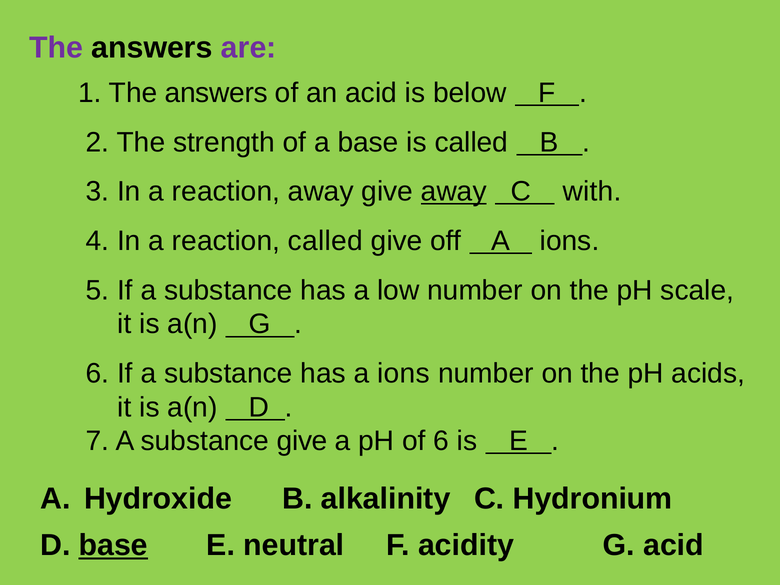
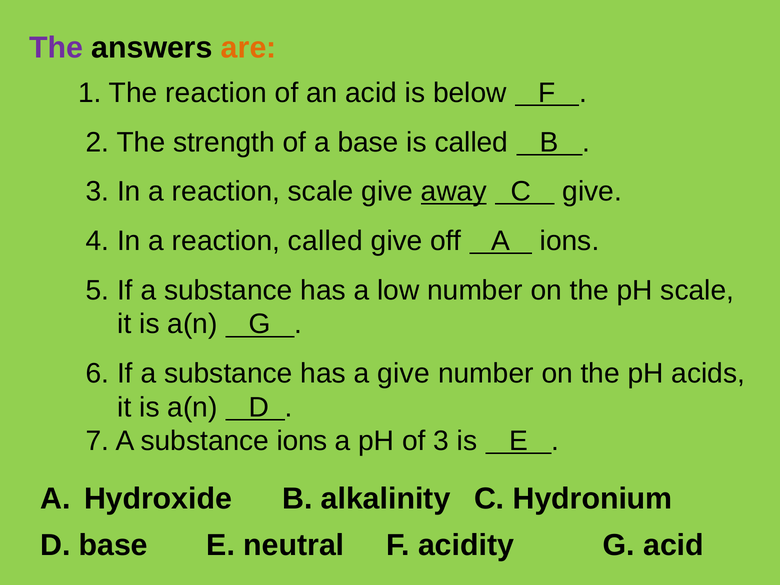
are colour: purple -> orange (249, 48)
1 The answers: answers -> reaction (216, 93)
reaction away: away -> scale (321, 192)
C with: with -> give (592, 192)
has a ions: ions -> give (404, 374)
substance give: give -> ions (302, 441)
of 6: 6 -> 3 (441, 441)
base underline: present -> none (113, 545)
